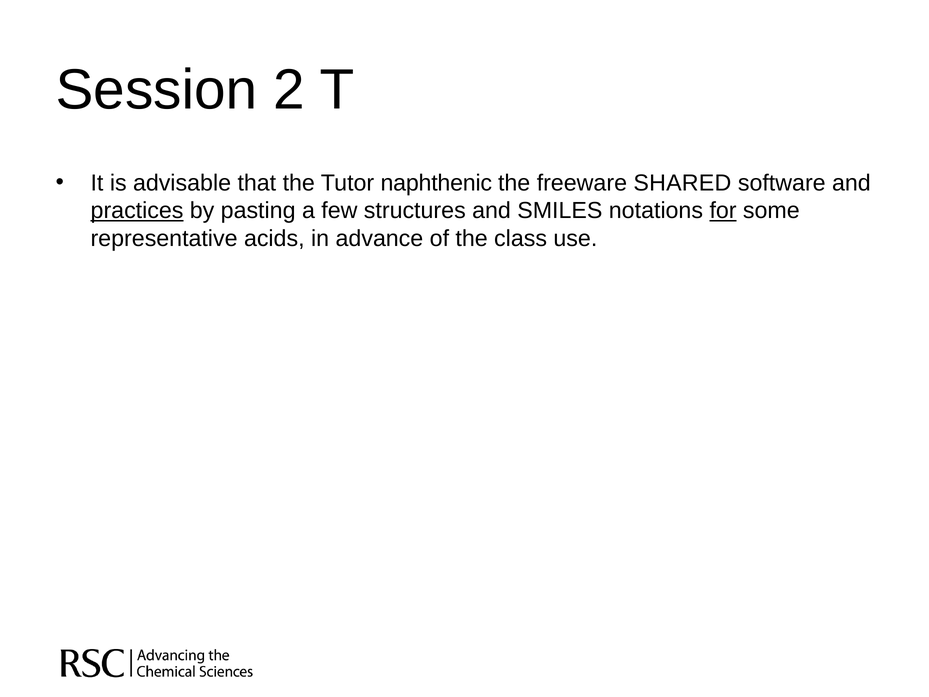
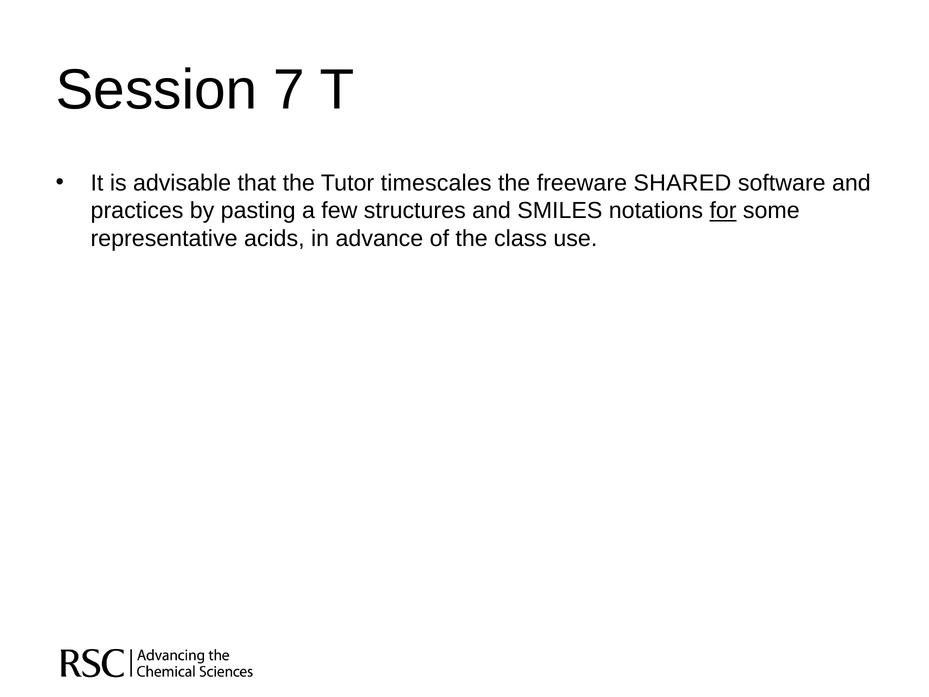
2: 2 -> 7 (289, 90)
naphthenic: naphthenic -> timescales (436, 183)
practices underline: present -> none (137, 211)
